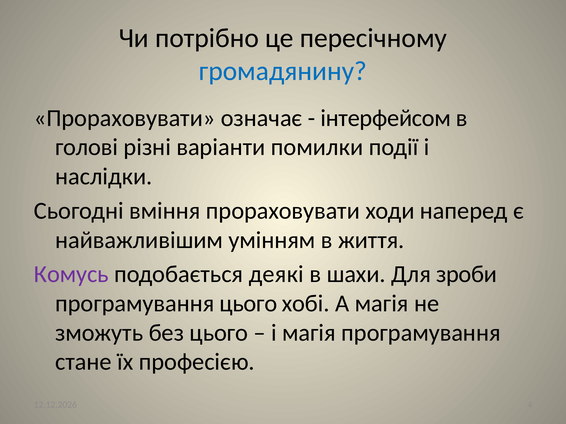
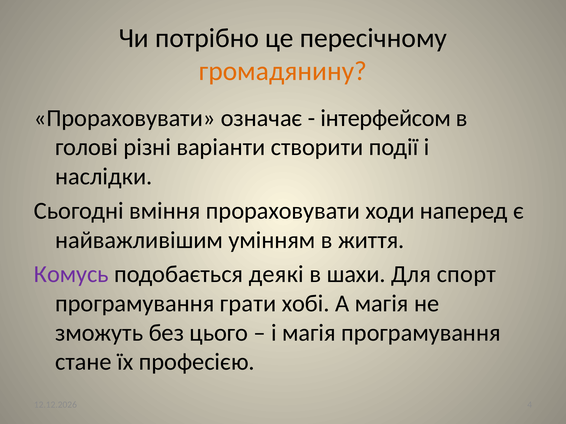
громадянину colour: blue -> orange (283, 71)
помилки: помилки -> створити (317, 147)
зроби: зроби -> спорт (466, 275)
програмування цього: цього -> грати (248, 304)
